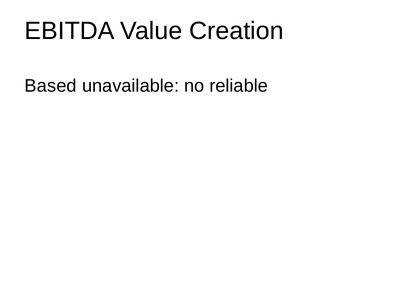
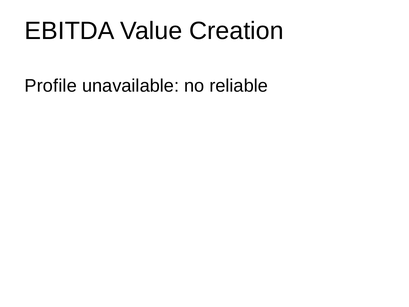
Based: Based -> Profile (51, 86)
